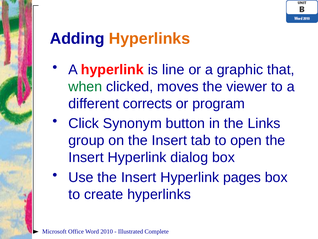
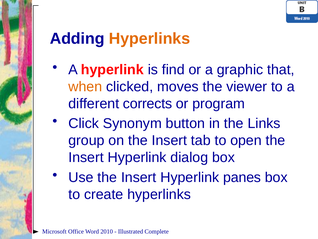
line: line -> find (173, 70)
when colour: green -> orange (85, 87)
pages: pages -> panes (242, 177)
